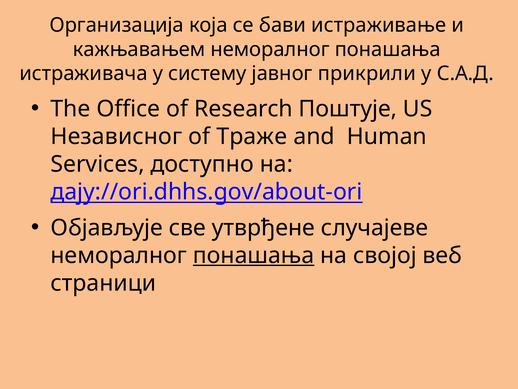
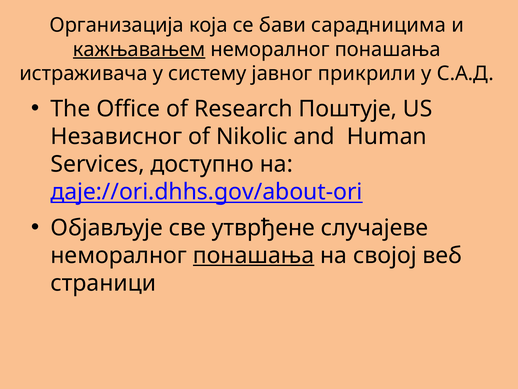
истраживање: истраживање -> сарадницима (379, 25)
кажњавањем underline: none -> present (139, 49)
Траже: Траже -> Nikolic (252, 136)
дају://ori.dhhs.gov/about-ori: дају://ori.dhhs.gov/about-ori -> даје://ori.dhhs.gov/about-ori (206, 192)
